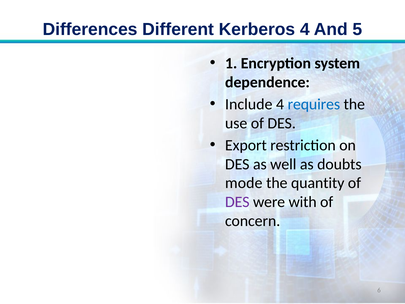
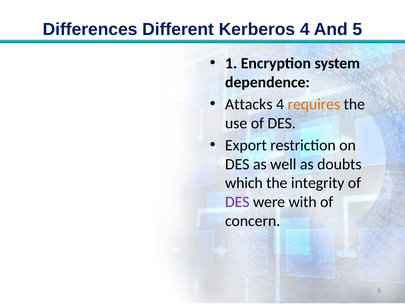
Include: Include -> Attacks (249, 104)
requires colour: blue -> orange (314, 104)
mode: mode -> which (244, 183)
quantity: quantity -> integrity (318, 183)
